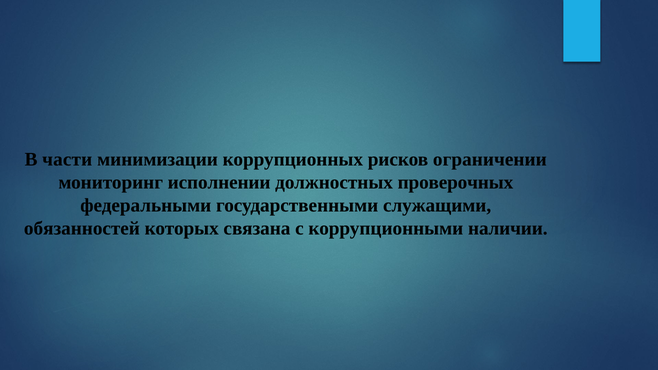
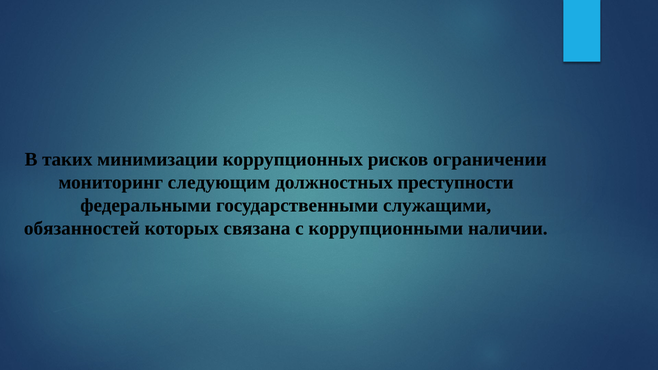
части: части -> таких (67, 159)
исполнении: исполнении -> следующим (219, 182)
проверочных: проверочных -> преступности (455, 182)
